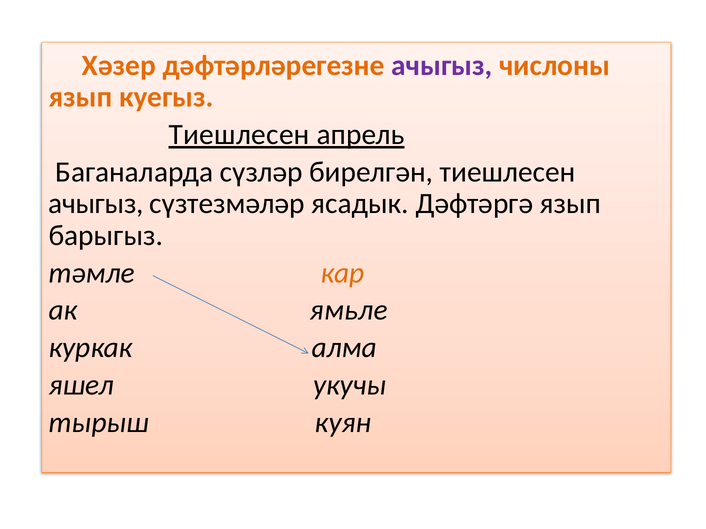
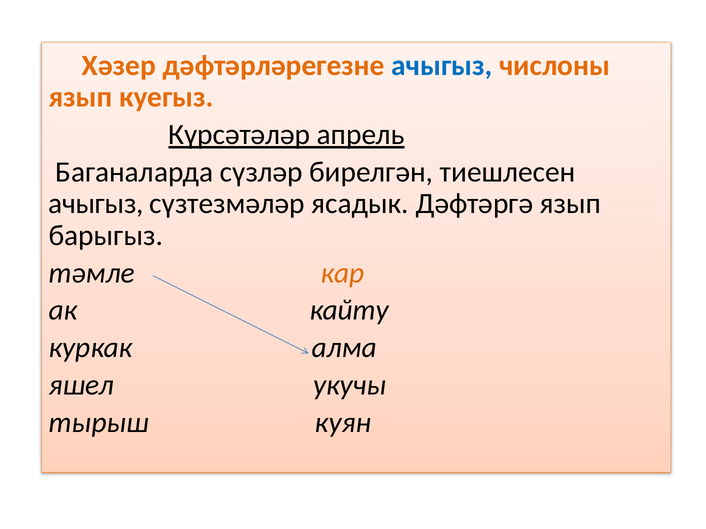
ачыгыз colour: purple -> blue (442, 66)
Тиешлесен: Тиешлесен -> Күрсәтәләр (239, 135)
ямьле: ямьле -> кайту (349, 311)
